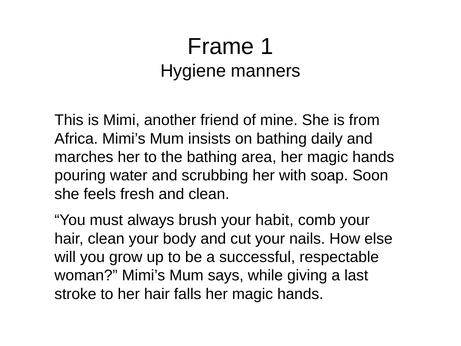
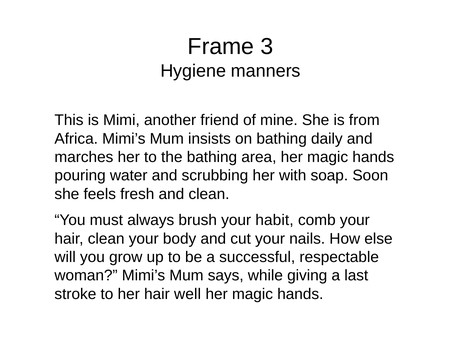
1: 1 -> 3 (267, 47)
falls: falls -> well (188, 294)
